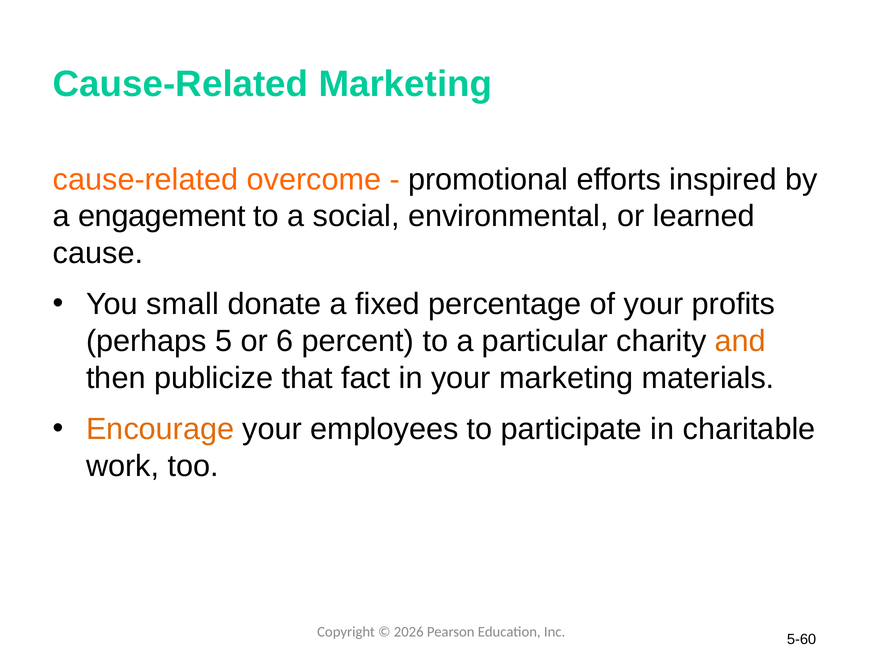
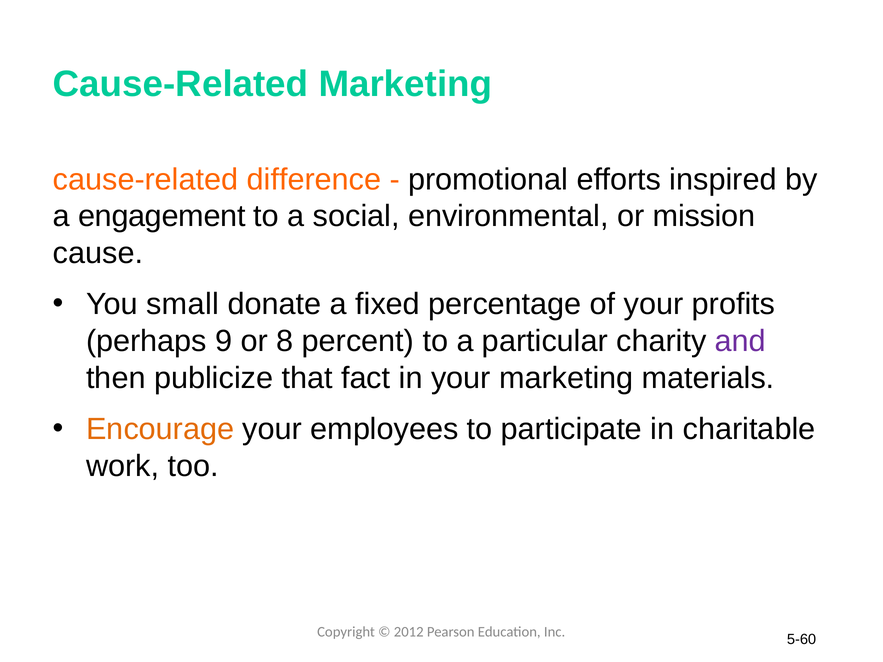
overcome: overcome -> difference (314, 179)
learned: learned -> mission (704, 216)
5: 5 -> 9 (224, 341)
6: 6 -> 8 (285, 341)
and colour: orange -> purple (740, 341)
2026: 2026 -> 2012 (409, 632)
